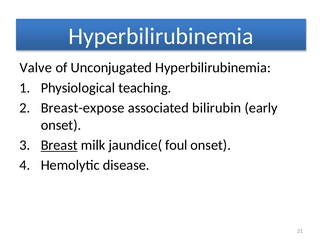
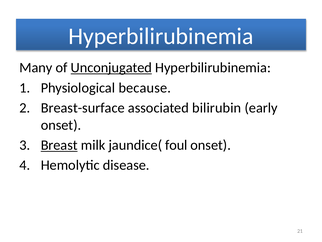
Valve: Valve -> Many (36, 68)
Unconjugated underline: none -> present (111, 68)
teaching: teaching -> because (145, 88)
Breast-expose: Breast-expose -> Breast-surface (83, 108)
